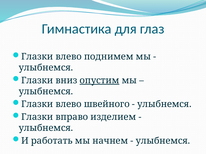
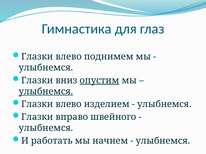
улыбнемся underline: none -> present (46, 92)
швейного: швейного -> изделием (107, 104)
изделием: изделием -> швейного (113, 117)
